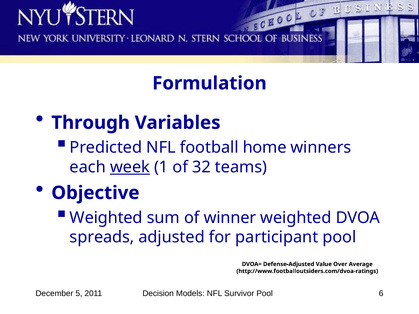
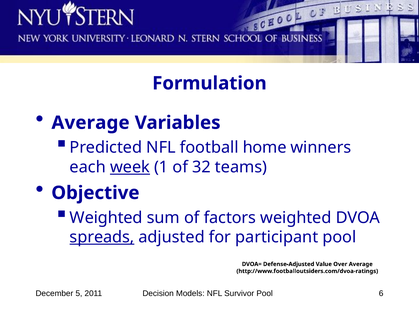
Through: Through -> Average (91, 123)
winner: winner -> factors (230, 218)
spreads underline: none -> present (102, 237)
